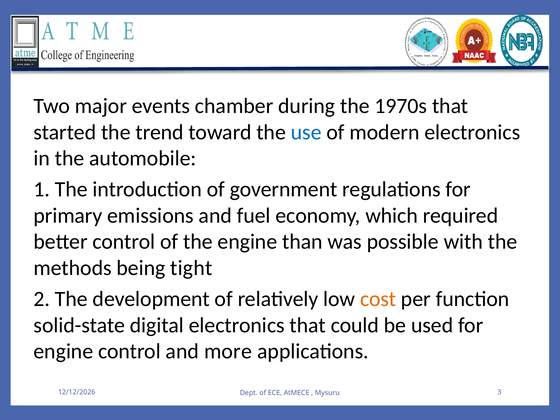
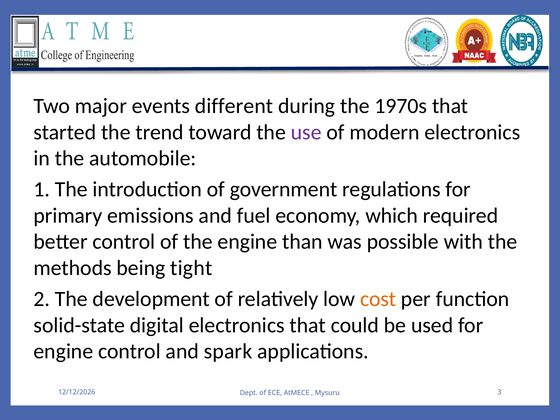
chamber: chamber -> different (234, 106)
use colour: blue -> purple (306, 132)
more: more -> spark (228, 351)
